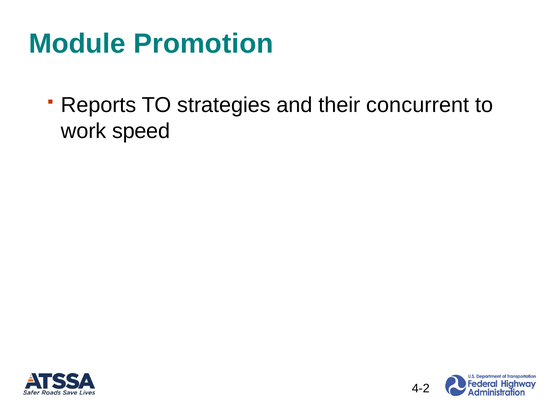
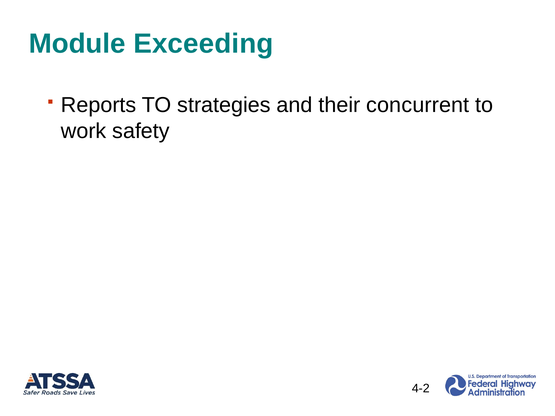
Promotion: Promotion -> Exceeding (203, 44)
speed: speed -> safety (141, 131)
